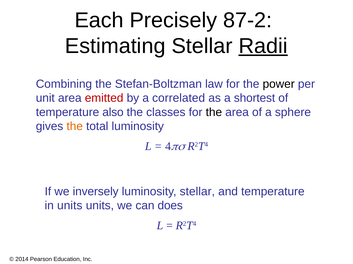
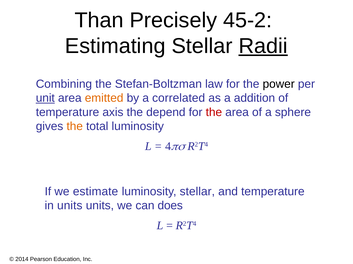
Each: Each -> Than (99, 20)
87-2: 87-2 -> 45-2 (248, 20)
unit underline: none -> present (45, 98)
emitted colour: red -> orange (104, 98)
shortest: shortest -> addition (254, 98)
also: also -> axis (113, 112)
classes: classes -> depend (166, 112)
the colour: black -> red (214, 112)
inversely: inversely -> estimate (96, 192)
